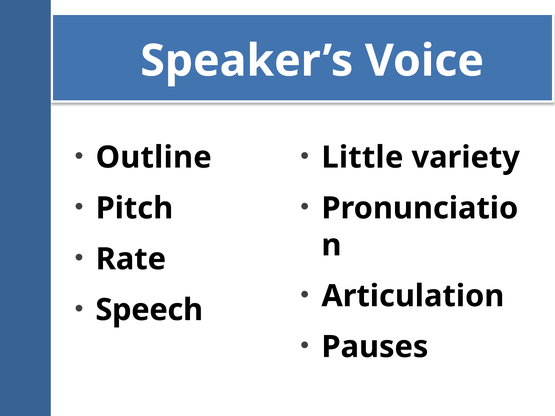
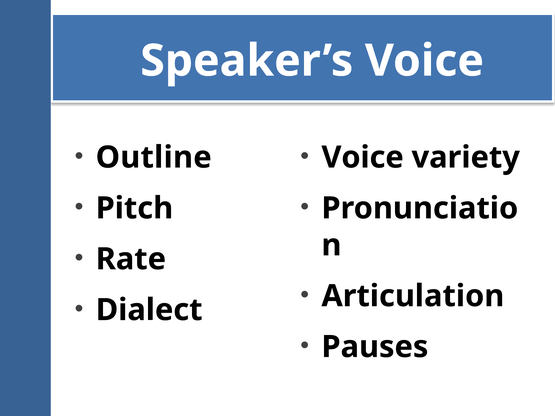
Little: Little -> Voice (363, 158)
Speech: Speech -> Dialect (149, 310)
